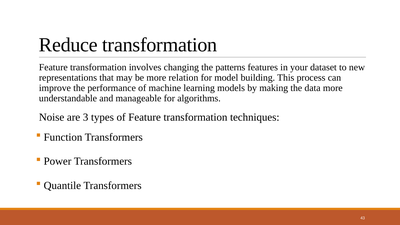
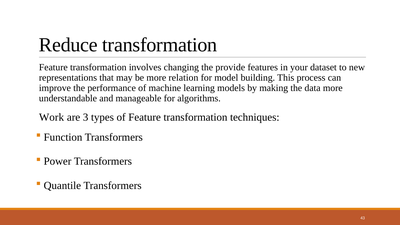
patterns: patterns -> provide (230, 67)
Noise: Noise -> Work (52, 117)
